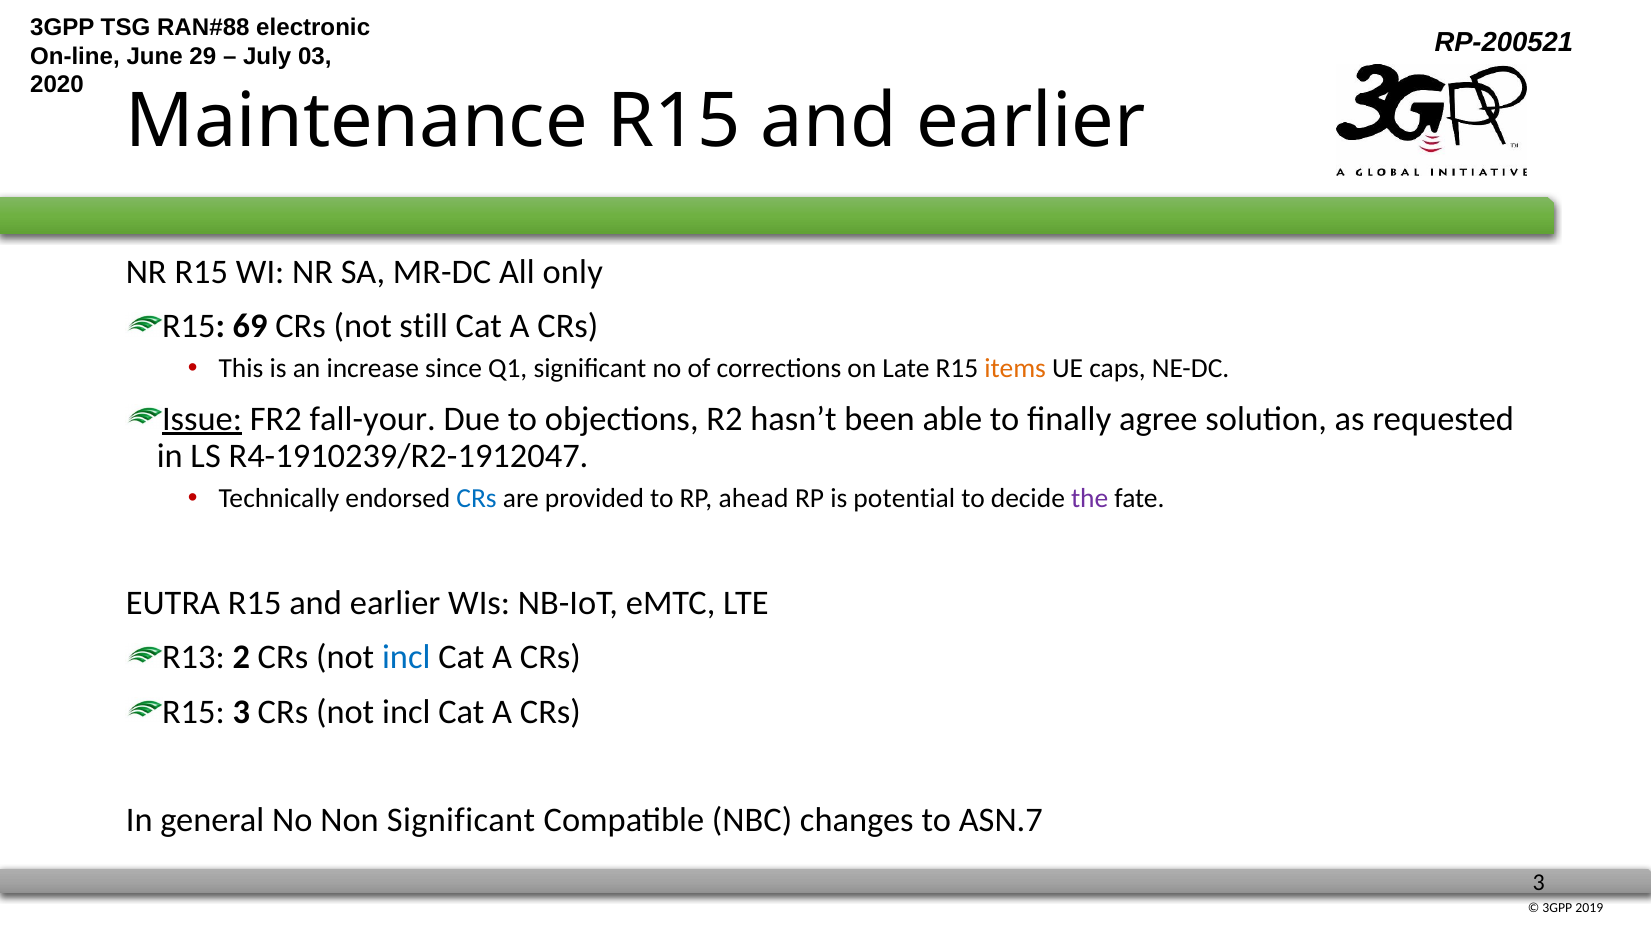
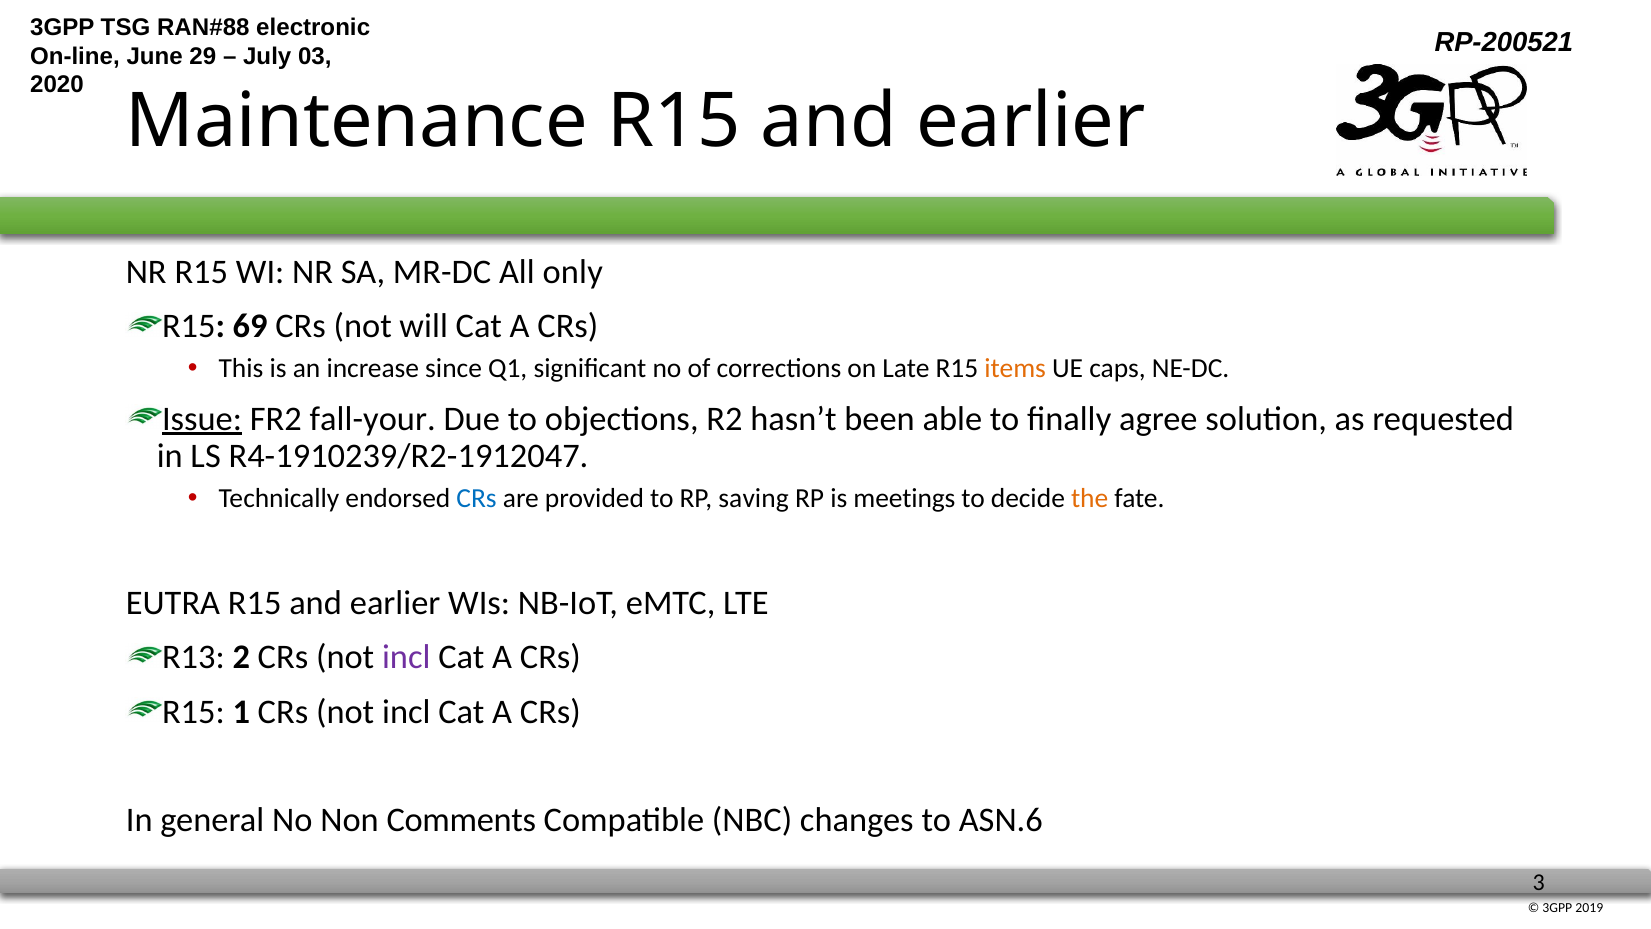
still: still -> will (424, 326)
ahead: ahead -> saving (754, 498)
potential: potential -> meetings (904, 498)
the colour: purple -> orange (1090, 498)
incl colour: blue -> purple (406, 657)
R15 3: 3 -> 1 (241, 712)
Non Significant: Significant -> Comments (461, 820)
ASN.7: ASN.7 -> ASN.6 (1001, 820)
